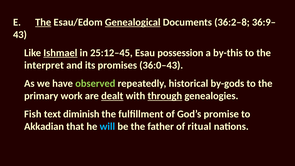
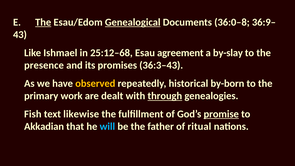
36:2–8: 36:2–8 -> 36:0–8 (232, 22)
Ishmael underline: present -> none (60, 53)
25:12–45: 25:12–45 -> 25:12–68 (111, 53)
possession: possession -> agreement (180, 53)
by-this: by-this -> by-slay (228, 53)
interpret: interpret -> presence (44, 65)
36:0–43: 36:0–43 -> 36:3–43 (161, 65)
observed colour: light green -> yellow (95, 83)
by-gods: by-gods -> by-born (227, 83)
dealt underline: present -> none (112, 96)
diminish: diminish -> likewise (81, 114)
promise underline: none -> present (221, 114)
